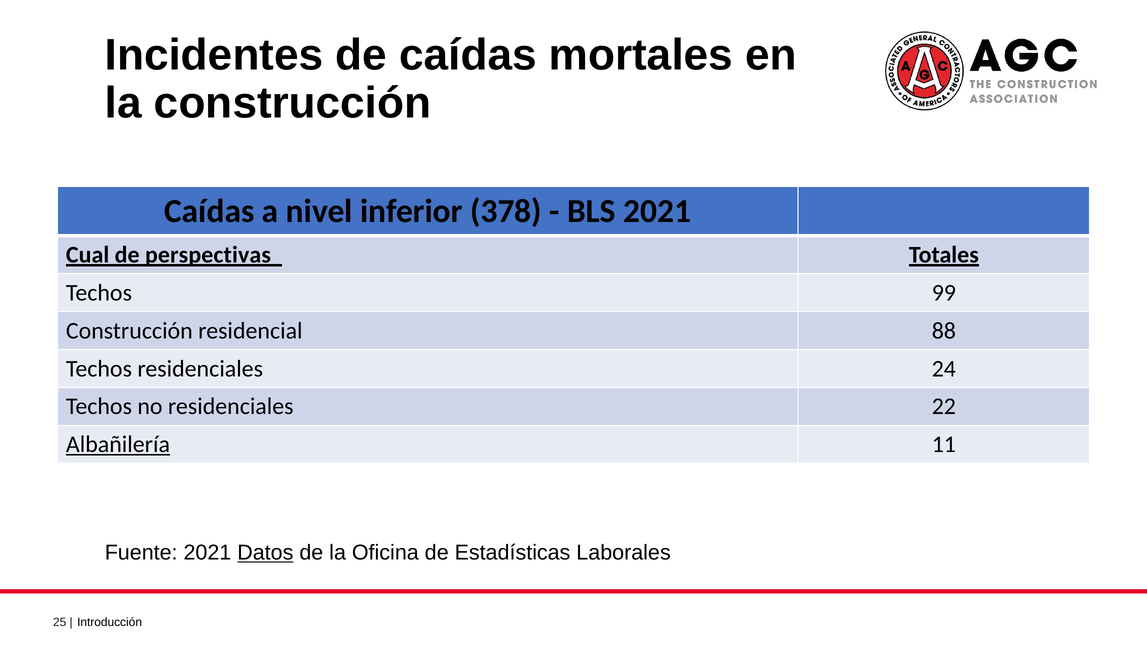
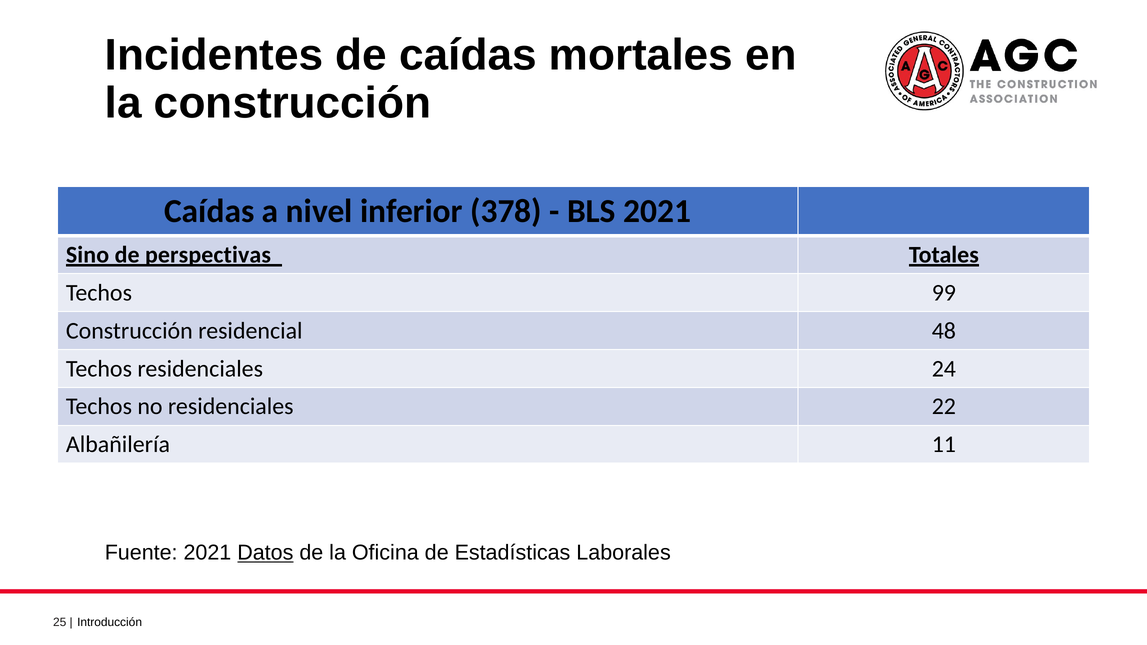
Cual: Cual -> Sino (88, 255)
88: 88 -> 48 (944, 331)
Albañilería underline: present -> none (118, 445)
